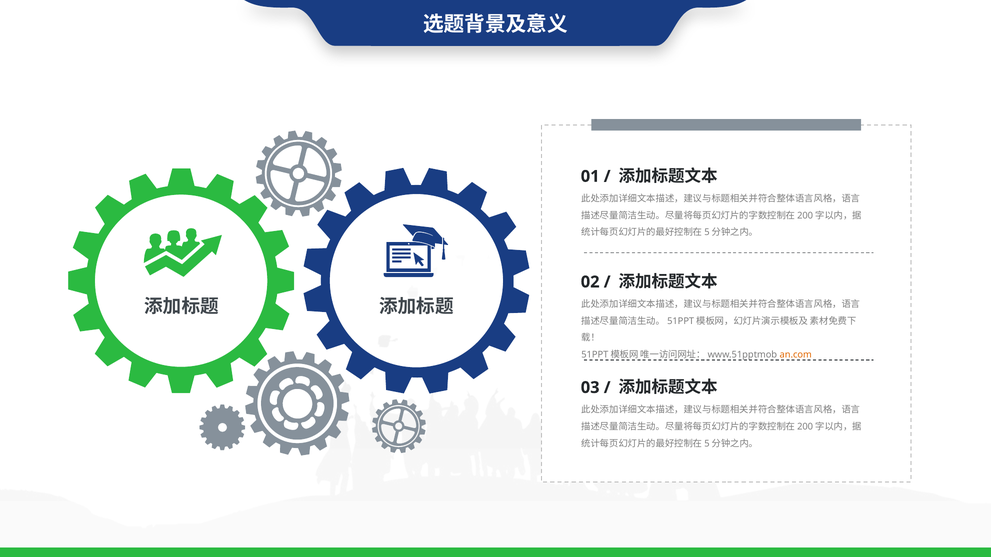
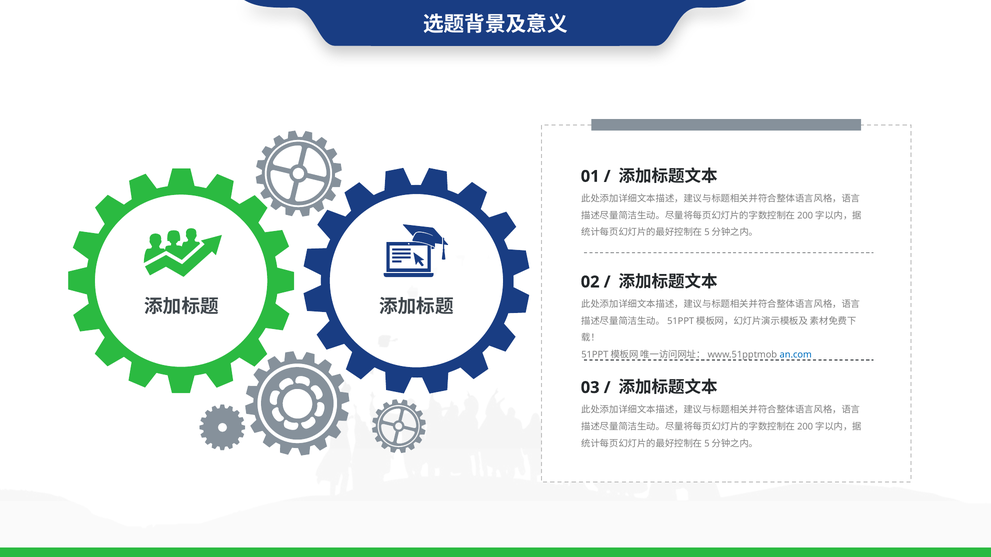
an.com colour: orange -> blue (796, 355)
